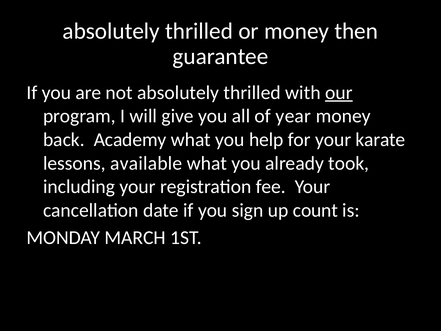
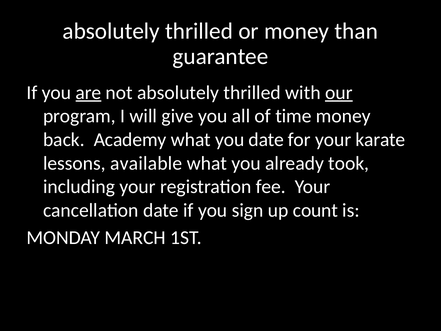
then: then -> than (356, 31)
are underline: none -> present (88, 93)
year: year -> time (293, 116)
you help: help -> date (266, 140)
